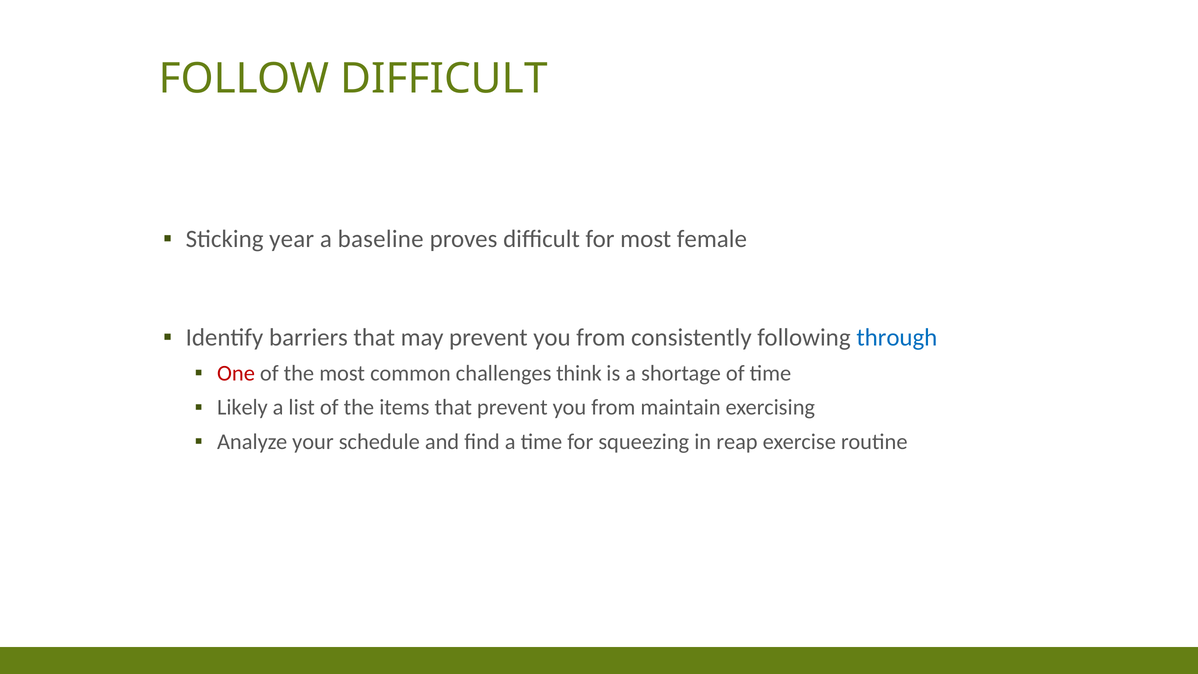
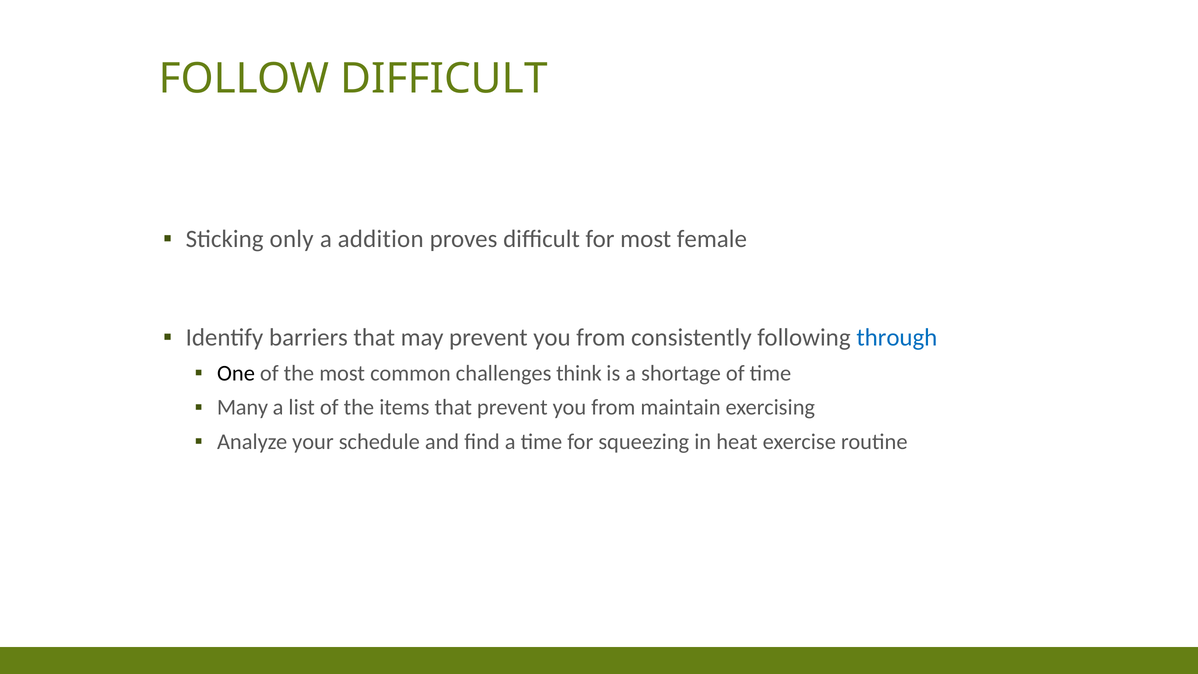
year: year -> only (292, 239)
baseline: baseline -> addition (381, 239)
One colour: red -> black (236, 373)
Likely: Likely -> Many (242, 407)
reap: reap -> heat (737, 442)
